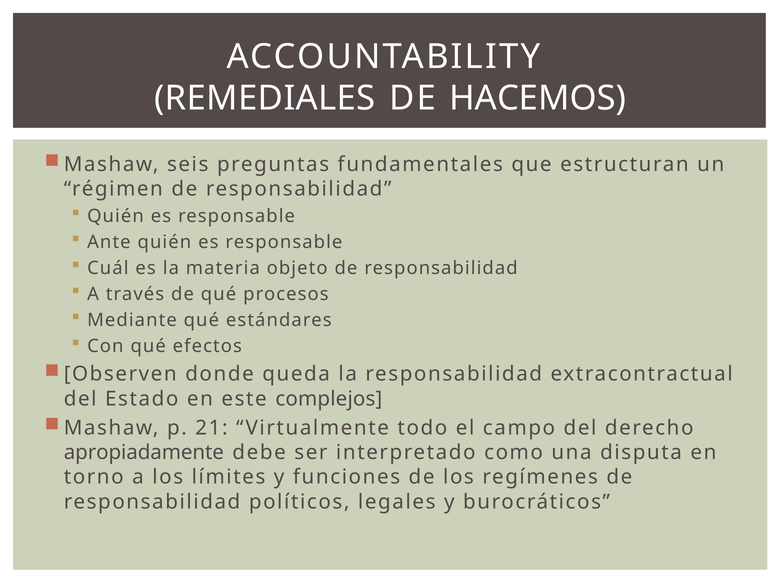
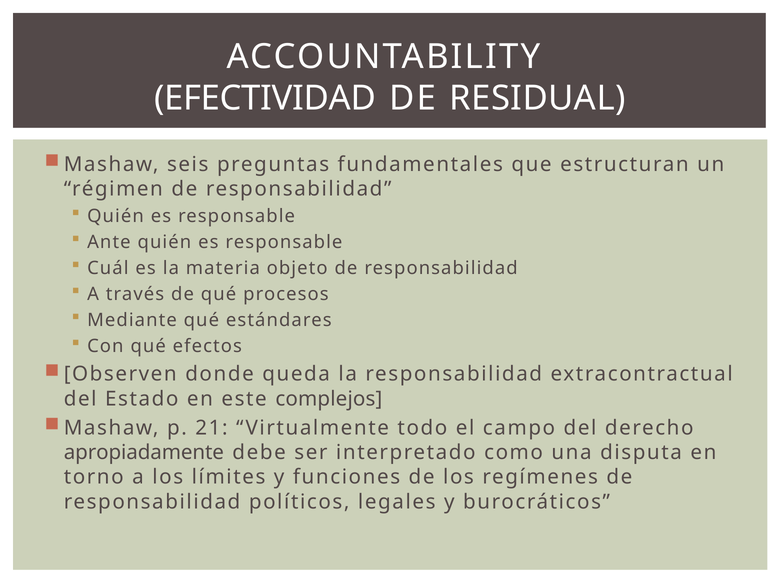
REMEDIALES: REMEDIALES -> EFECTIVIDAD (265, 99)
HACEMOS: HACEMOS -> RESIDUAL (537, 99)
